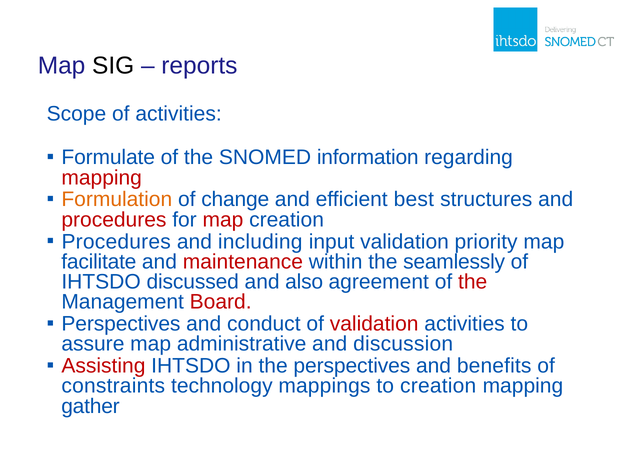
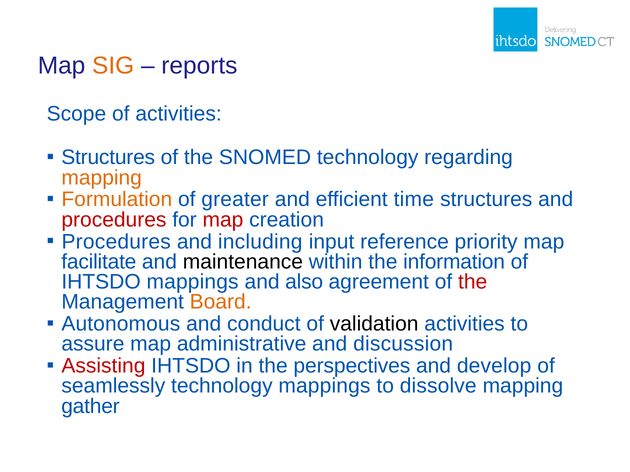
SIG colour: black -> orange (113, 66)
Formulate: Formulate -> Structures (108, 158)
SNOMED information: information -> technology (368, 158)
mapping colour: red -> orange (102, 178)
change: change -> greater (235, 200)
best: best -> time (414, 200)
input validation: validation -> reference (405, 242)
maintenance colour: red -> black (243, 262)
seamlessly: seamlessly -> information (454, 262)
IHTSDO discussed: discussed -> mappings (193, 282)
Board colour: red -> orange (221, 302)
Perspectives: Perspectives -> Autonomous (121, 324)
validation colour: red -> black (374, 324)
benefits: benefits -> develop (494, 366)
constraints: constraints -> seamlessly (113, 386)
to creation: creation -> dissolve (438, 386)
